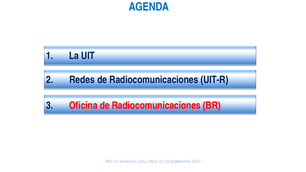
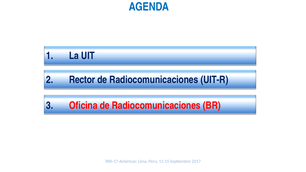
Redes: Redes -> Rector (82, 80)
